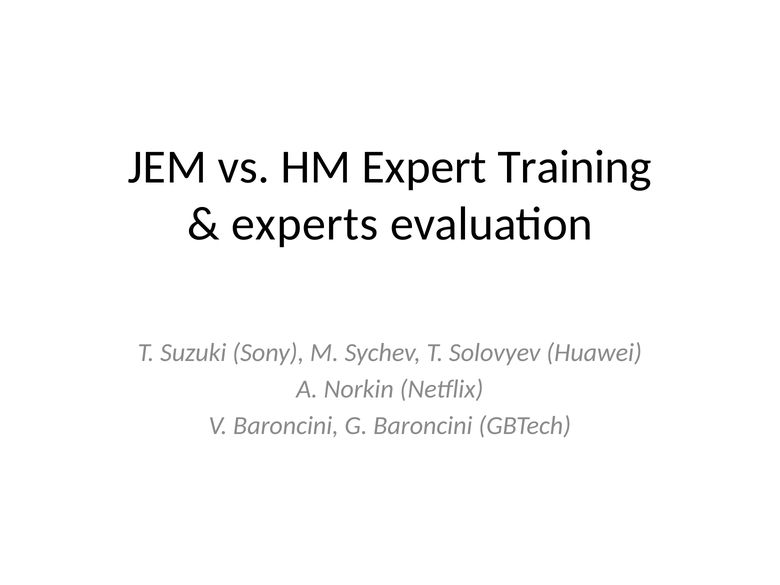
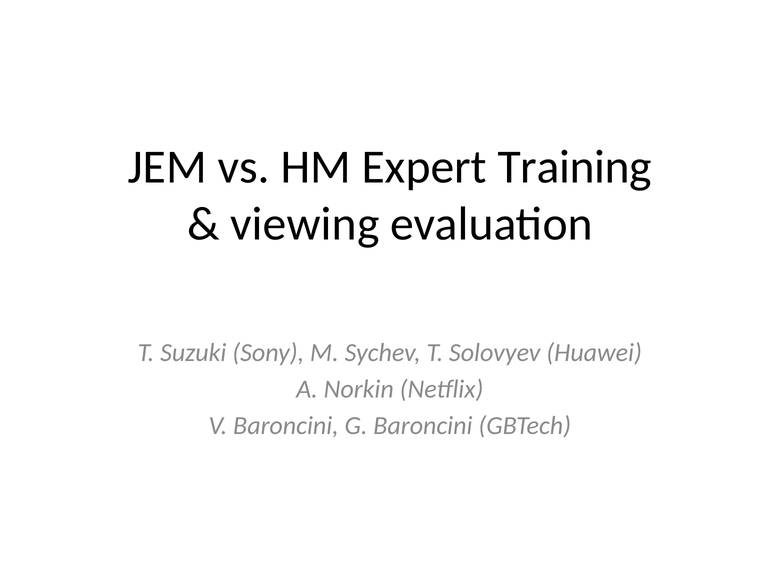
experts: experts -> viewing (305, 224)
